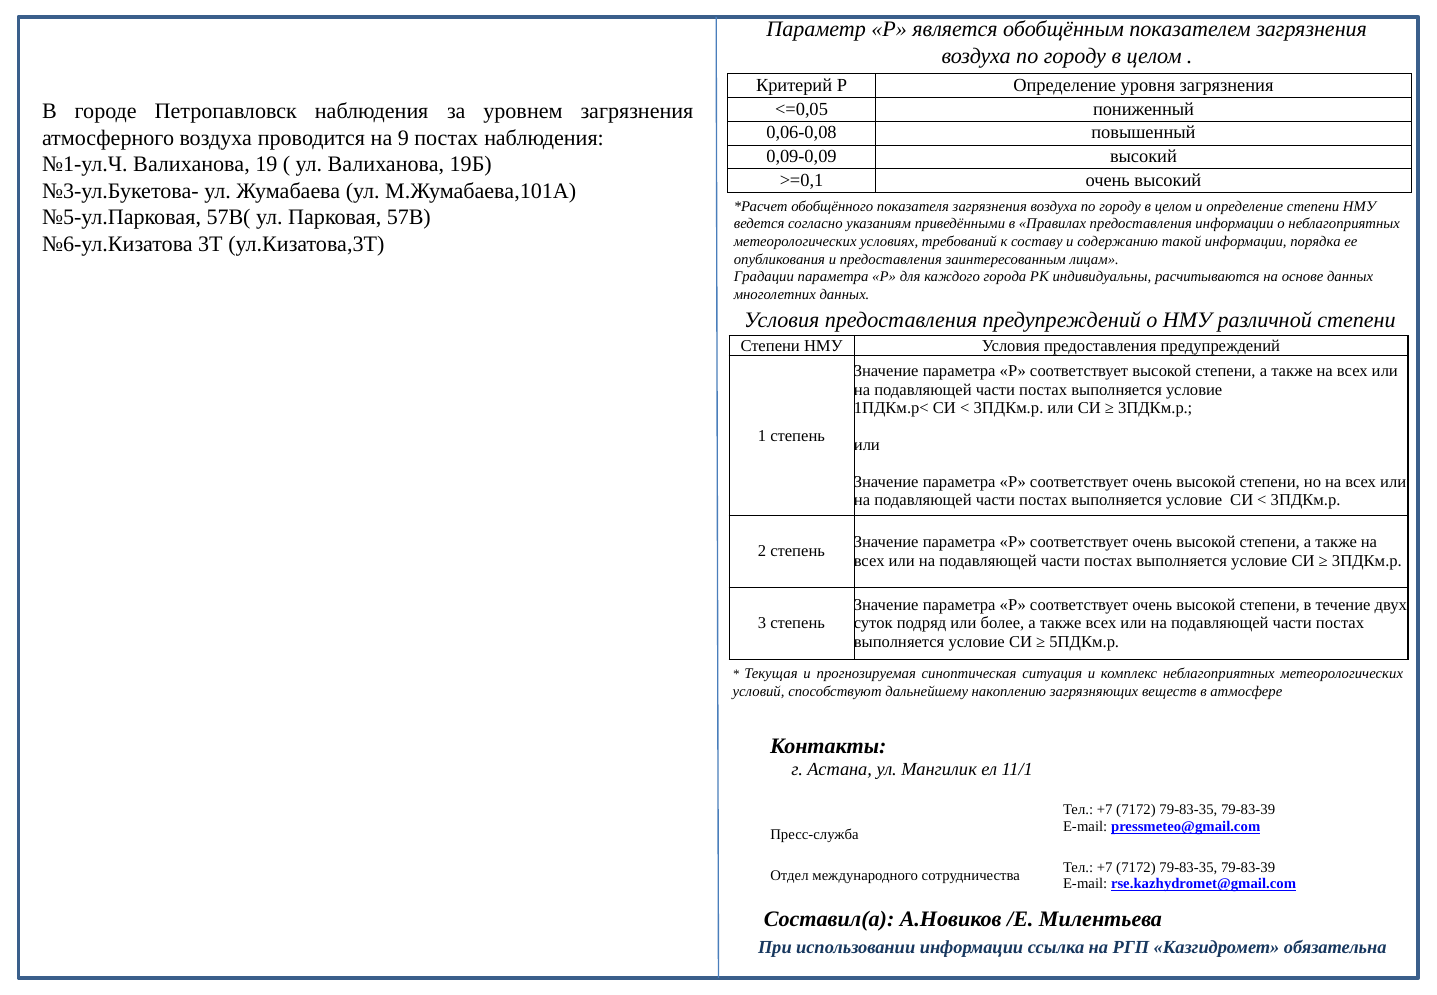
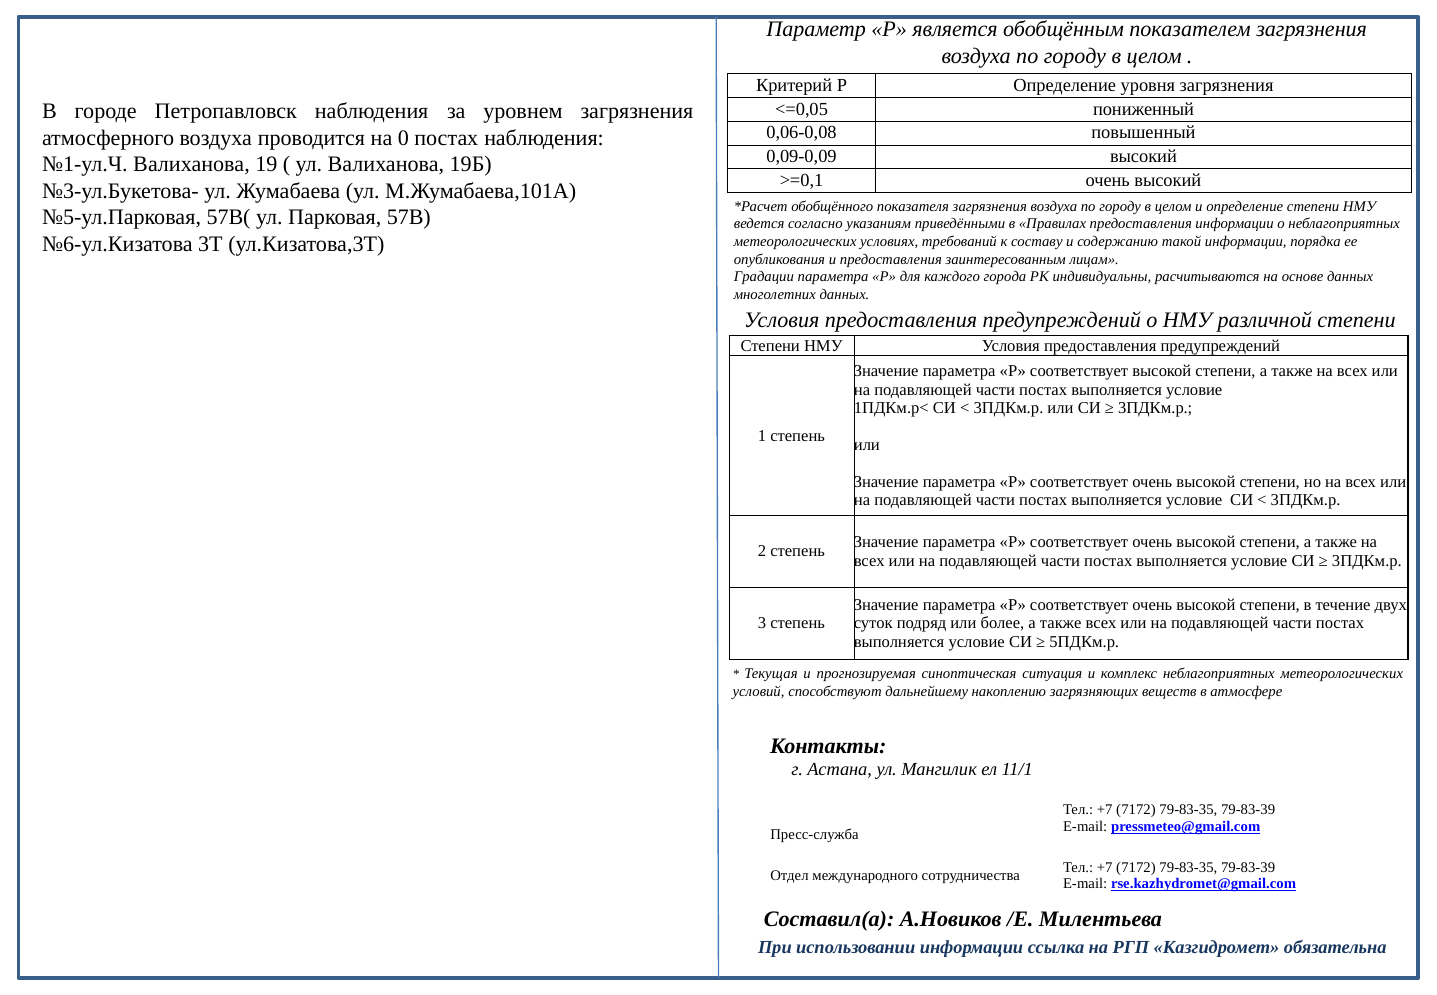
9: 9 -> 0 (403, 138)
